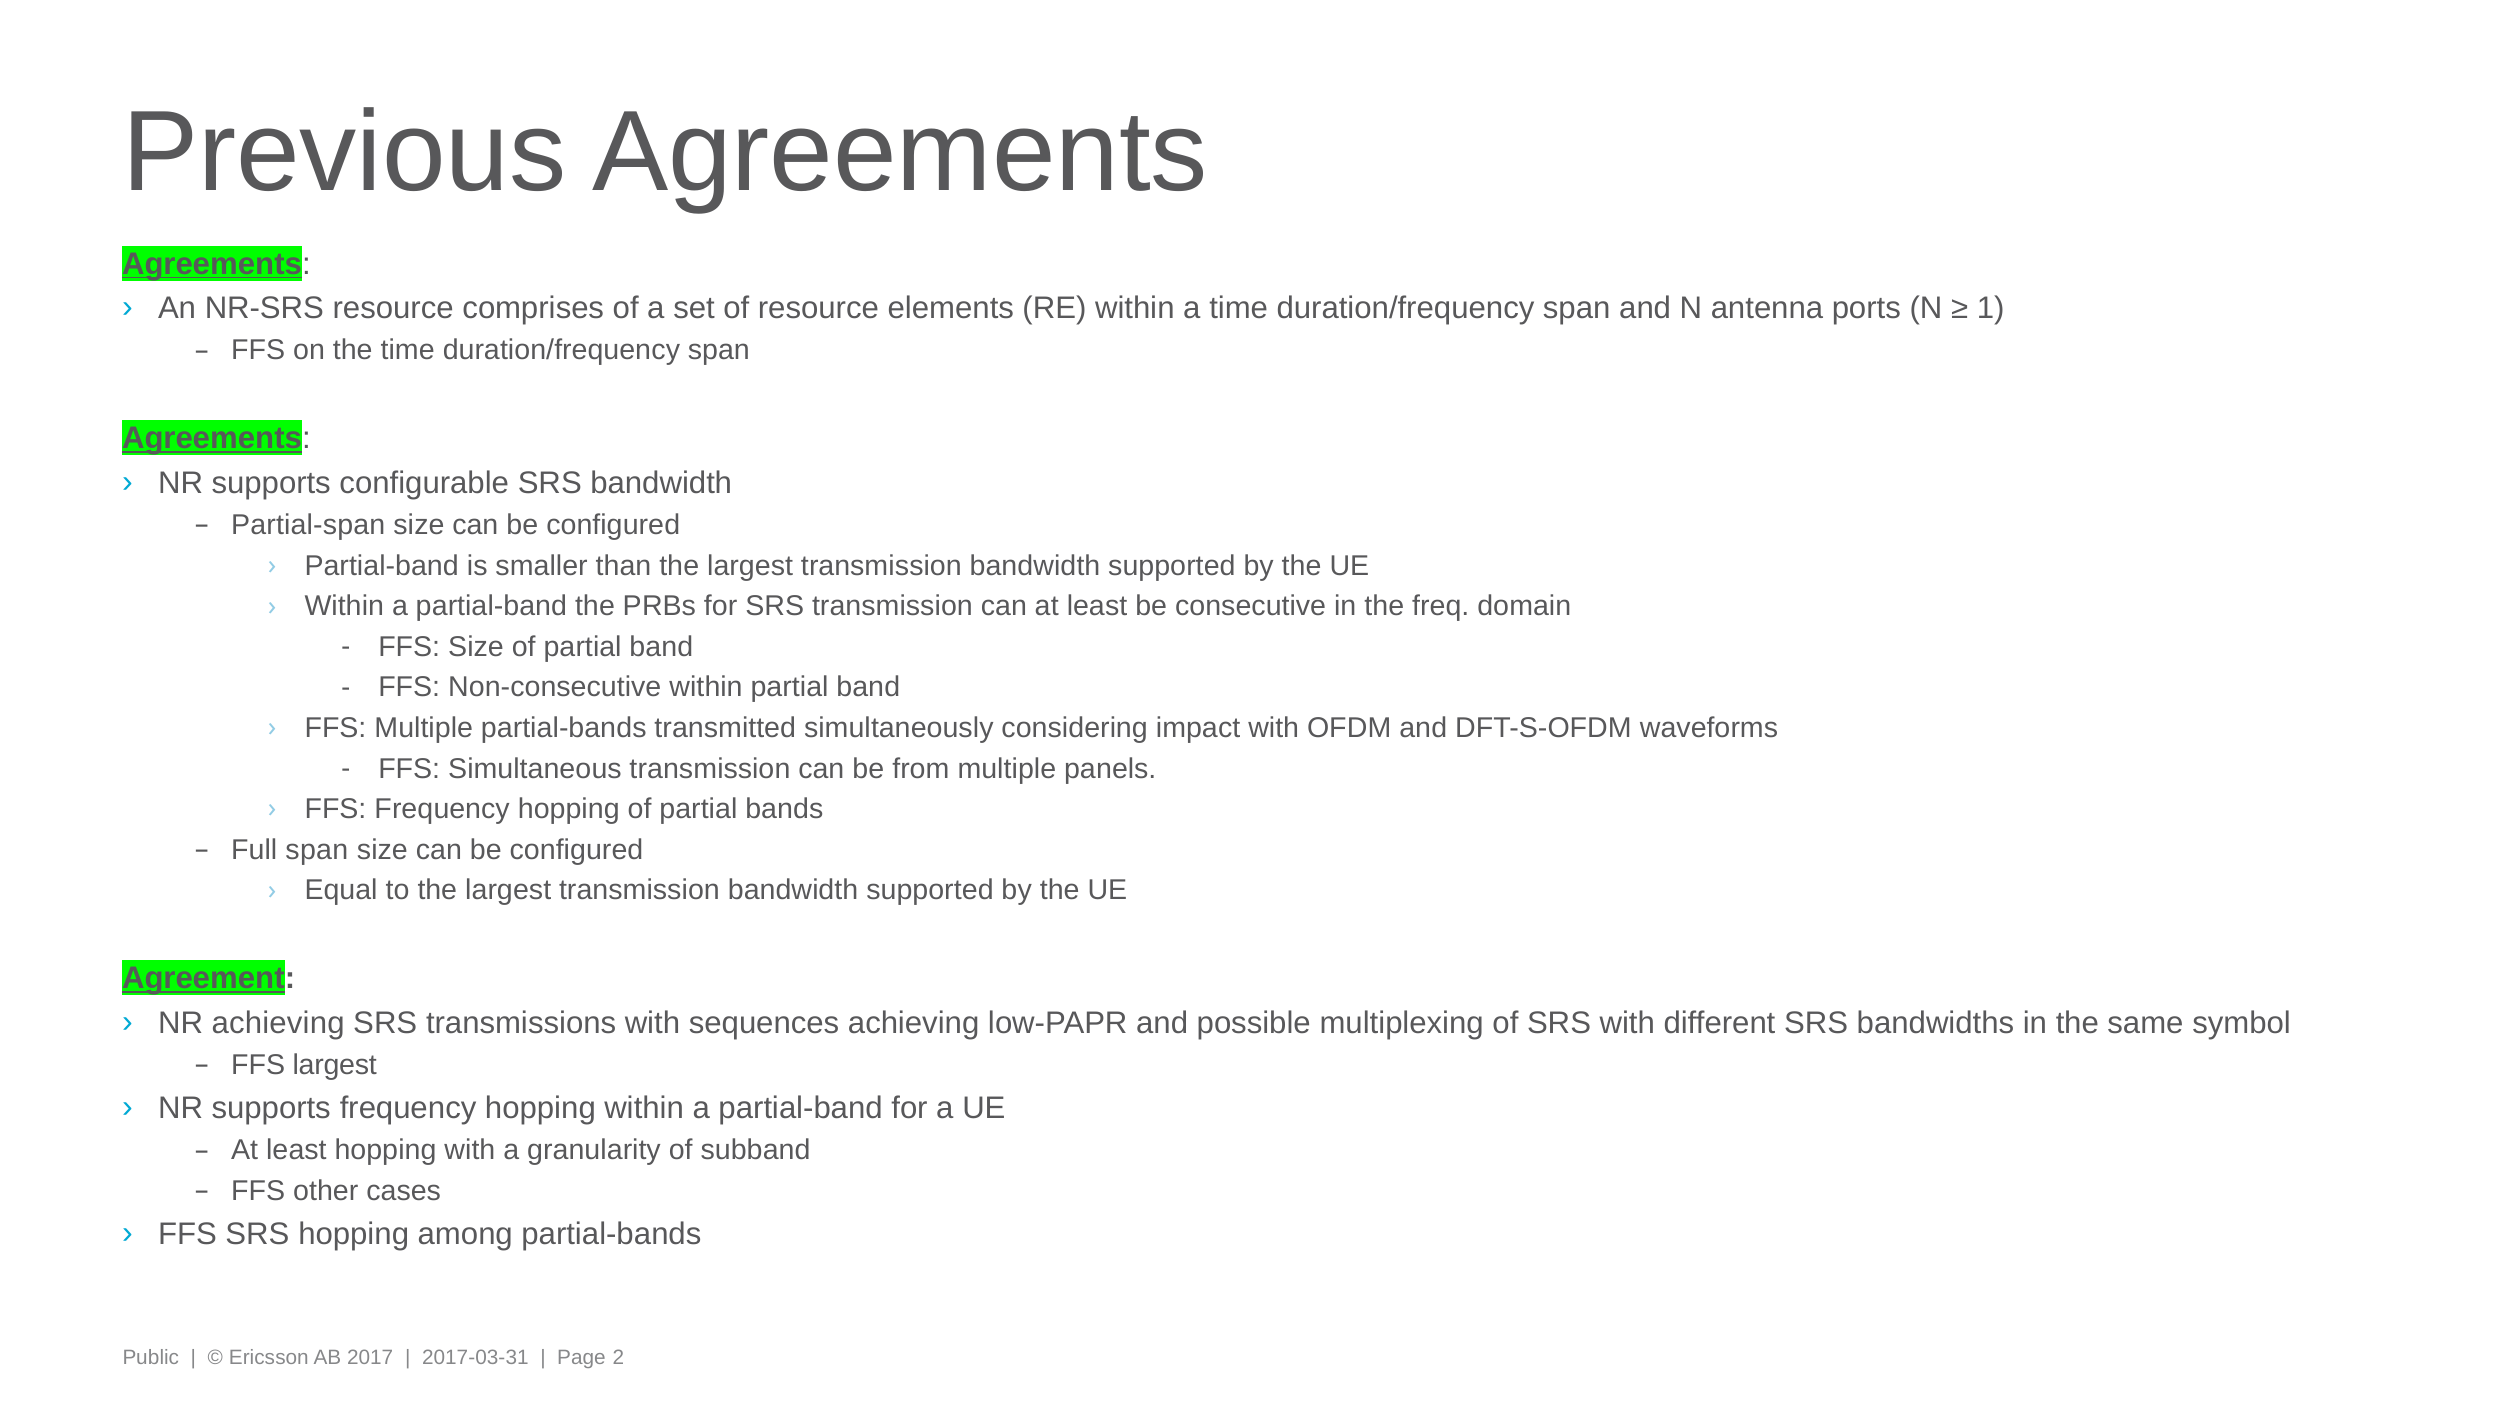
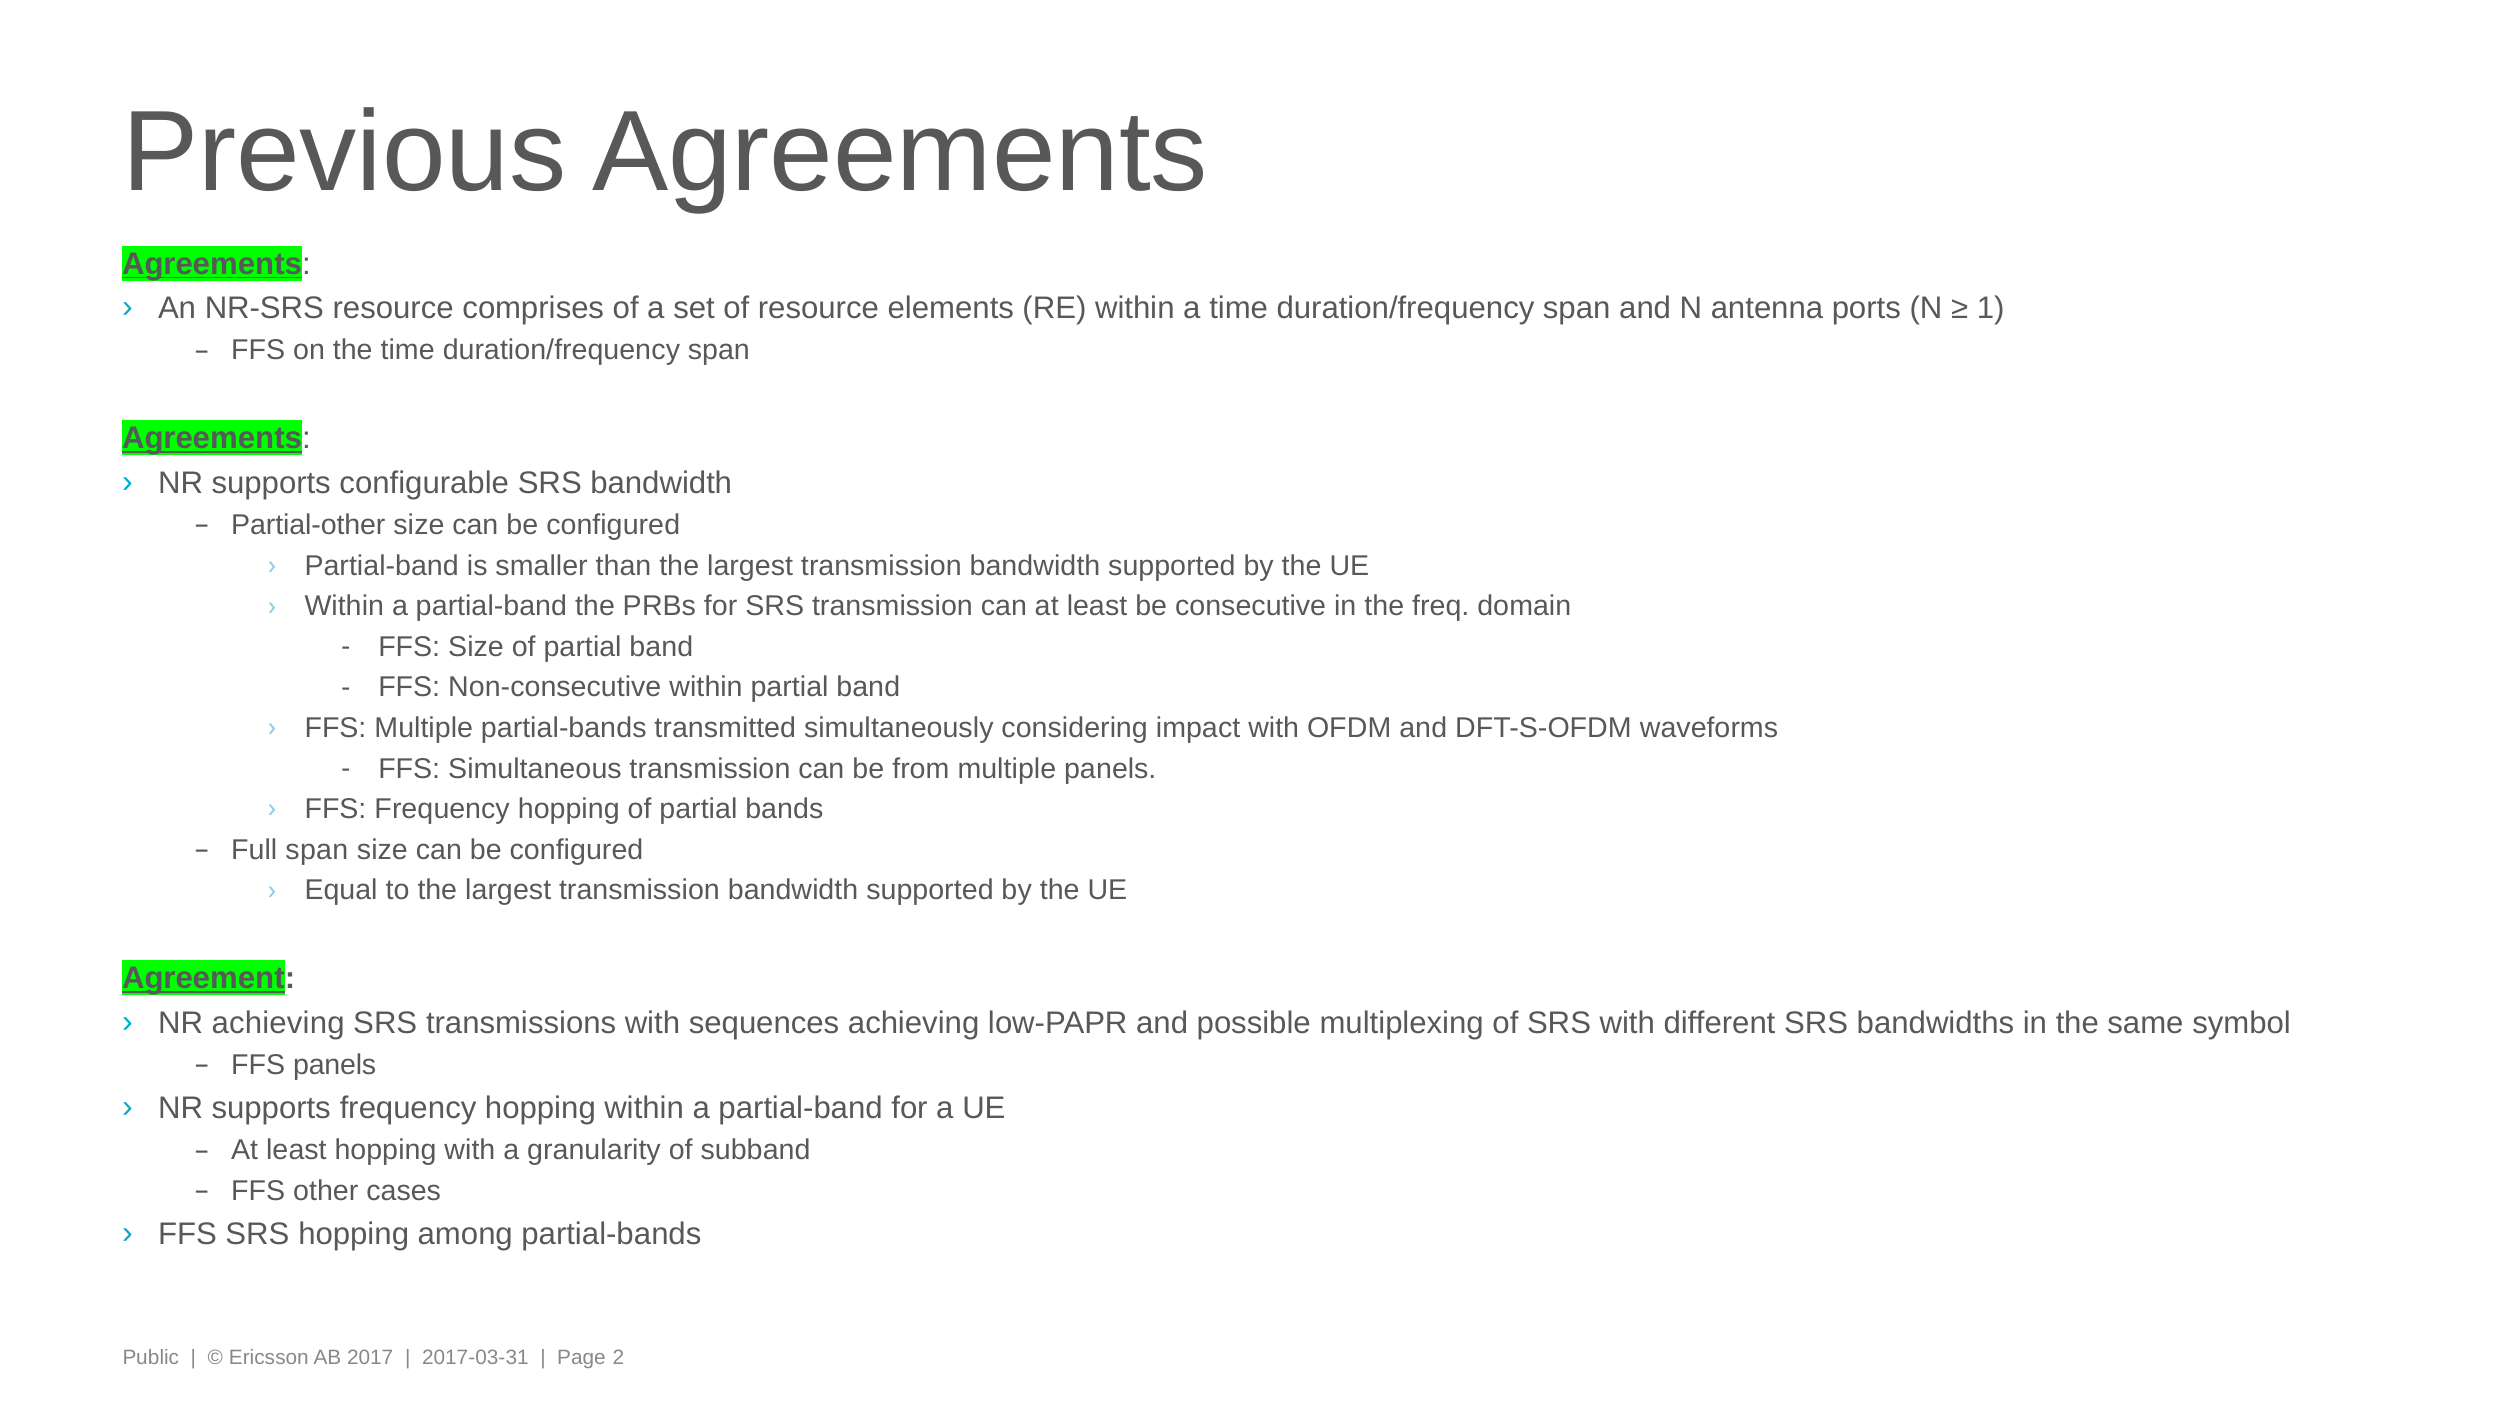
Partial-span: Partial-span -> Partial-other (308, 525)
FFS largest: largest -> panels (335, 1065)
